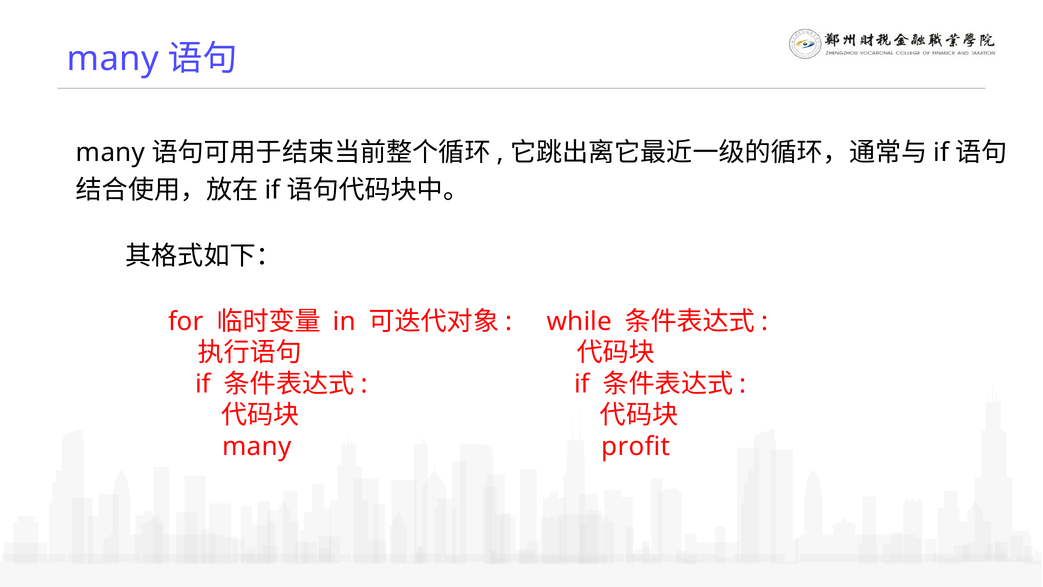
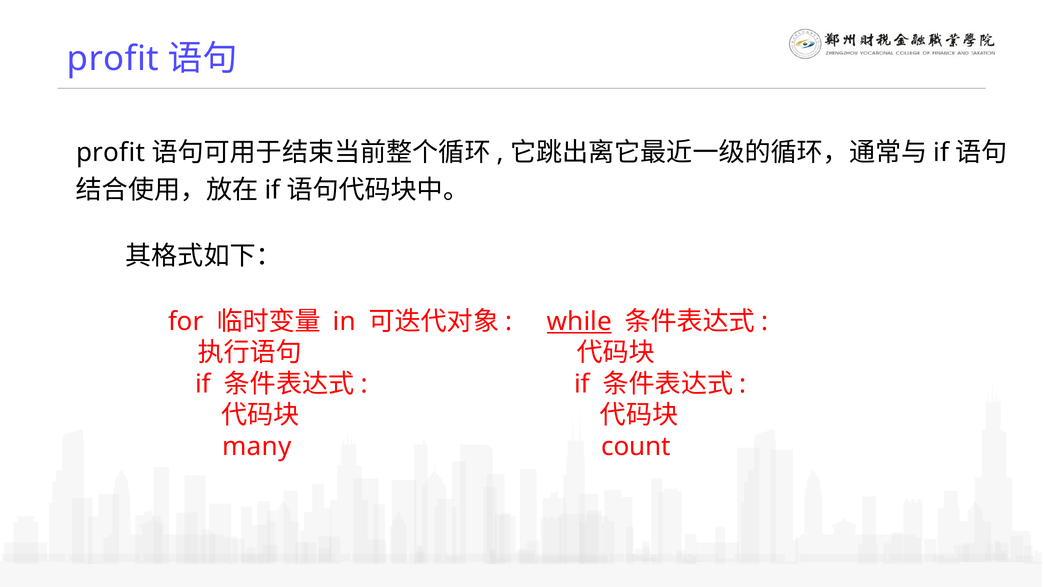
many: many -> profit (113, 59)
many: many -> profit (111, 153)
while underline: none -> present (579, 321)
profit: profit -> count (636, 446)
